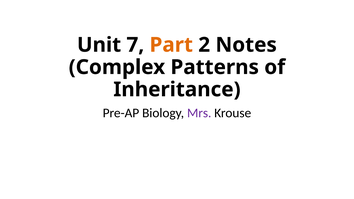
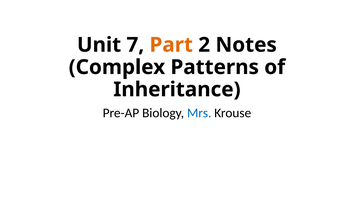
Mrs colour: purple -> blue (199, 113)
